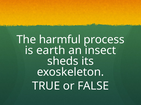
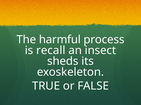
earth: earth -> recall (51, 51)
